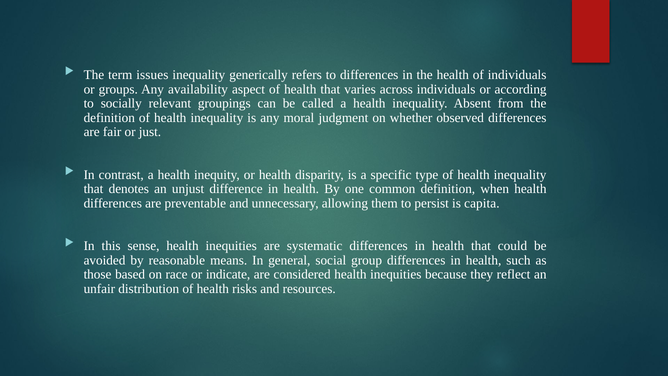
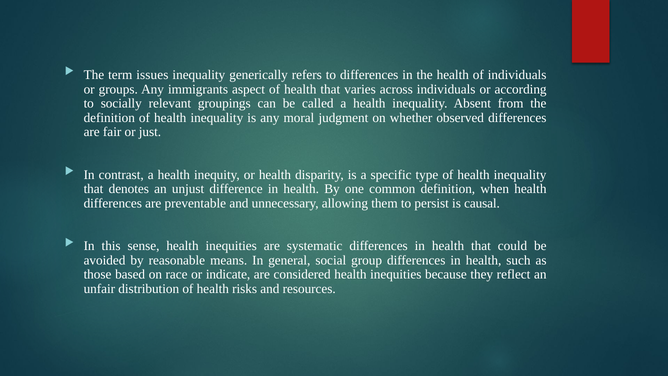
availability: availability -> immigrants (198, 89)
capita: capita -> causal (482, 203)
